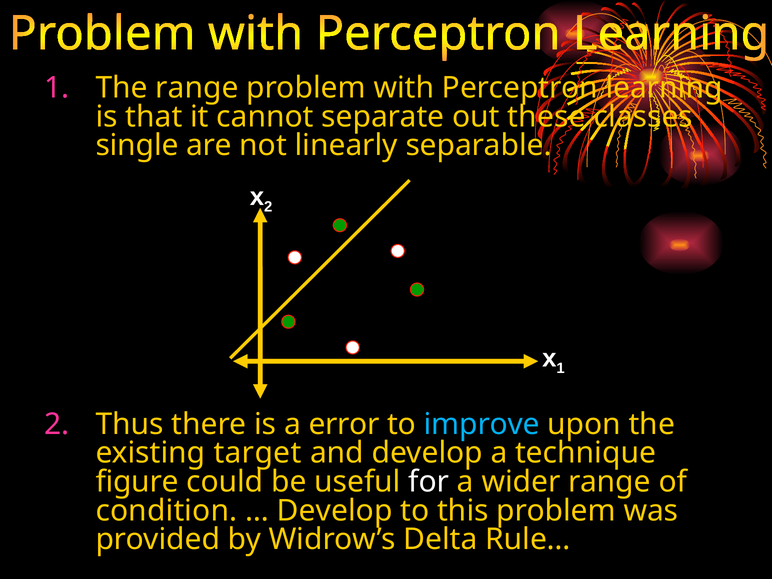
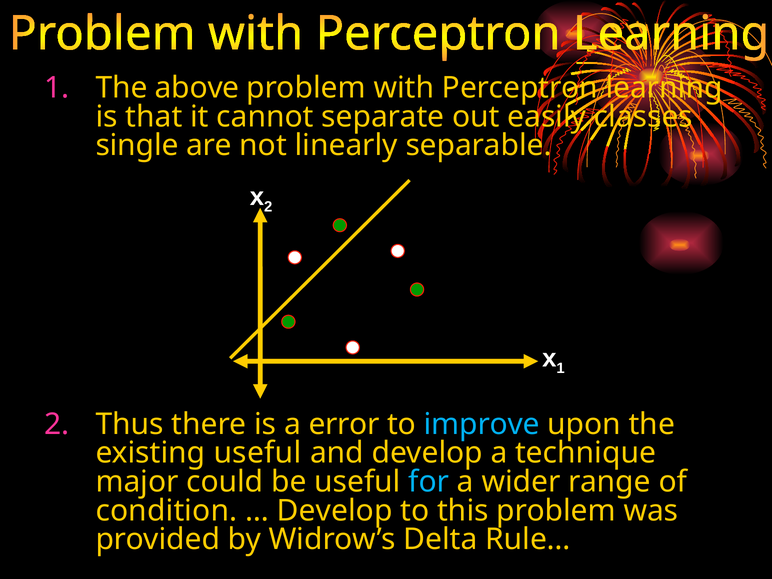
The range: range -> above (197, 88)
these: these -> easily (547, 117)
existing target: target -> useful (258, 453)
figure: figure -> major (137, 482)
for colour: white -> light blue (429, 482)
